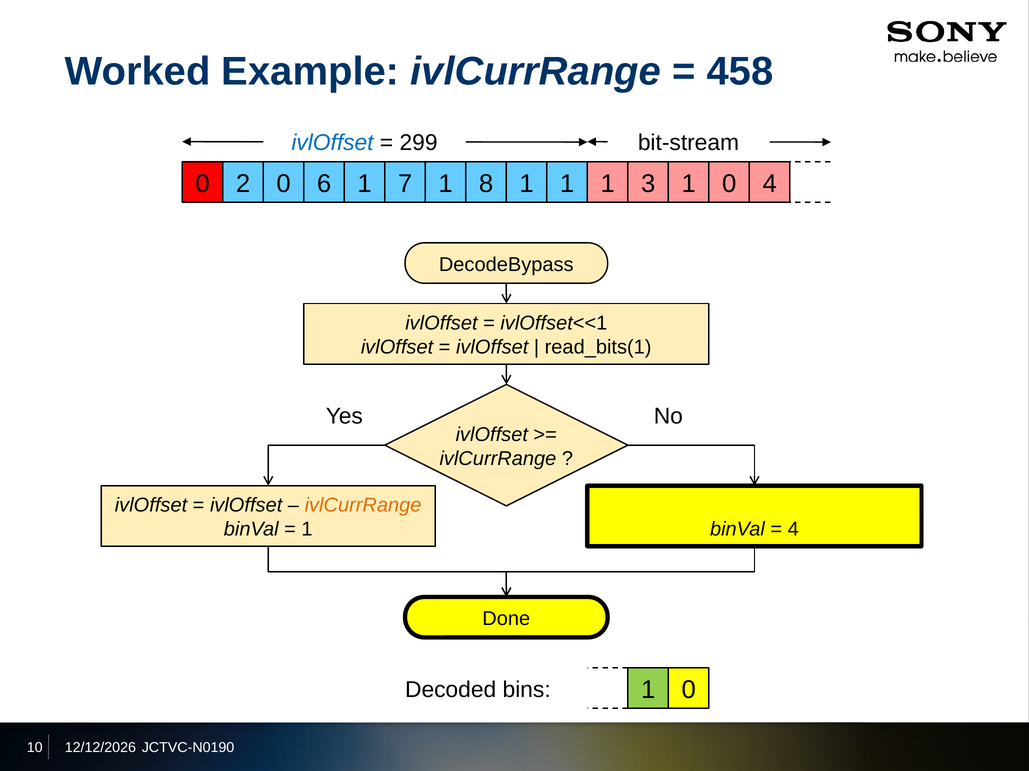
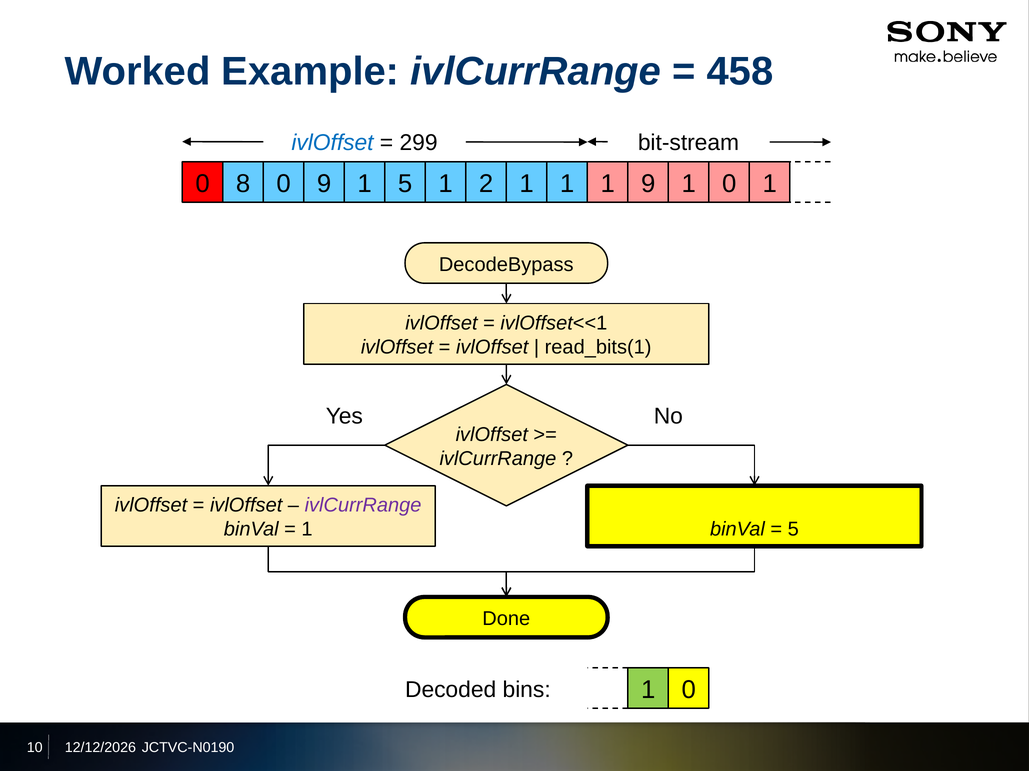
2: 2 -> 8 (243, 184)
0 6: 6 -> 9 (324, 184)
1 7: 7 -> 5 (405, 184)
8: 8 -> 2 (486, 184)
1 3: 3 -> 9 (648, 184)
0 4: 4 -> 1 (770, 184)
ivlCurrRange colour: orange -> purple (363, 506)
4: 4 -> 5 (793, 530)
